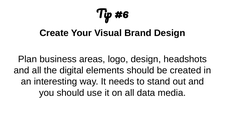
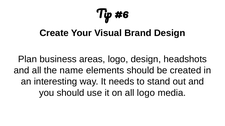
digital: digital -> name (71, 71)
all data: data -> logo (146, 93)
